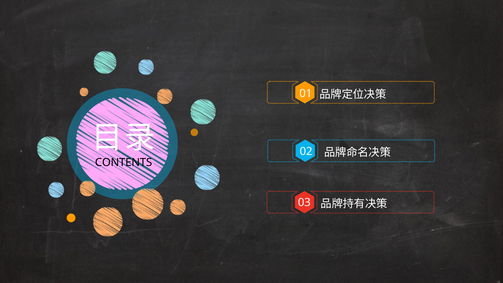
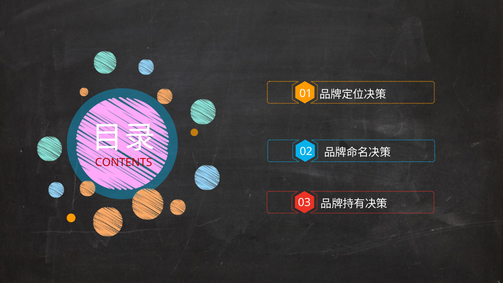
CONTENTS colour: black -> red (124, 163)
